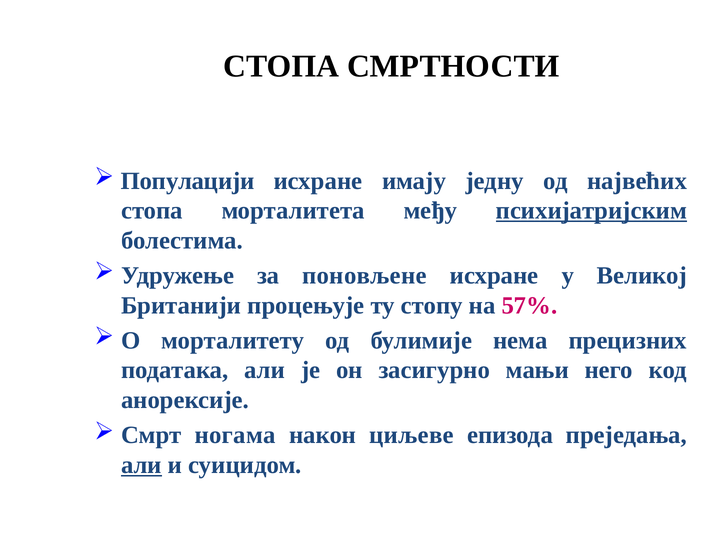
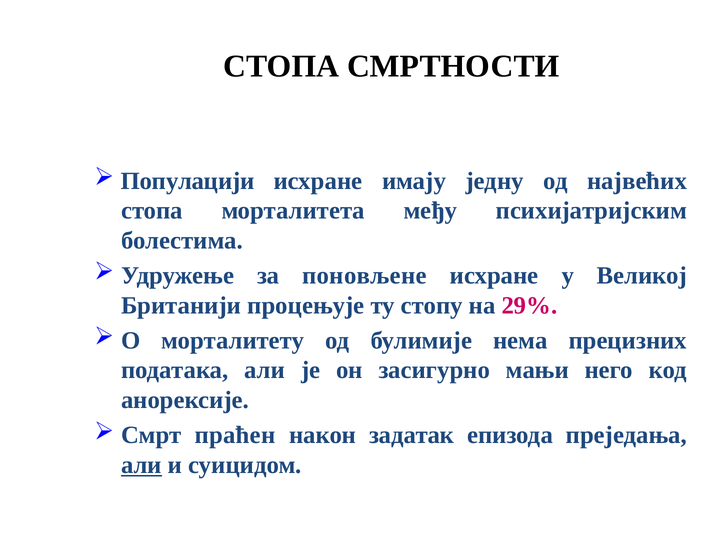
психијатријским underline: present -> none (591, 211)
57%: 57% -> 29% (529, 306)
ногама: ногама -> праћен (235, 436)
циљеве: циљеве -> задатак (412, 436)
